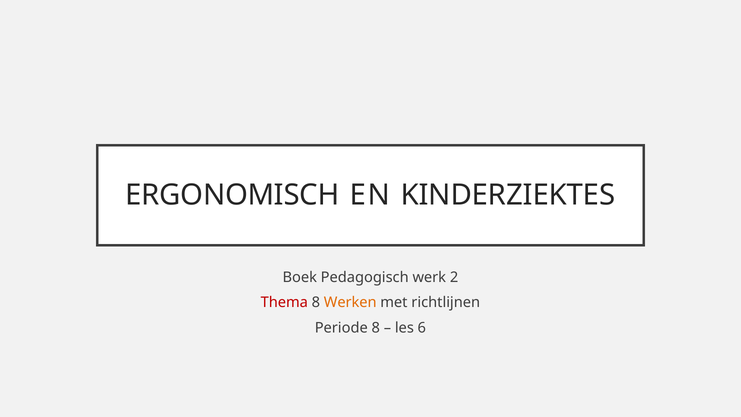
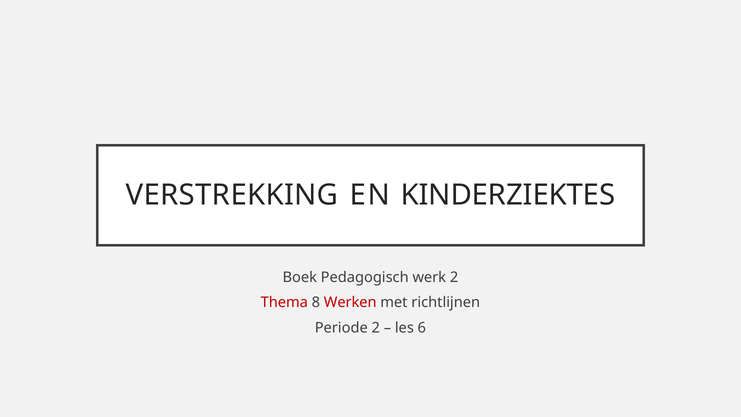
ERGONOMISCH: ERGONOMISCH -> VERSTREKKING (232, 195)
Werken colour: orange -> red (350, 302)
Periode 8: 8 -> 2 (376, 328)
